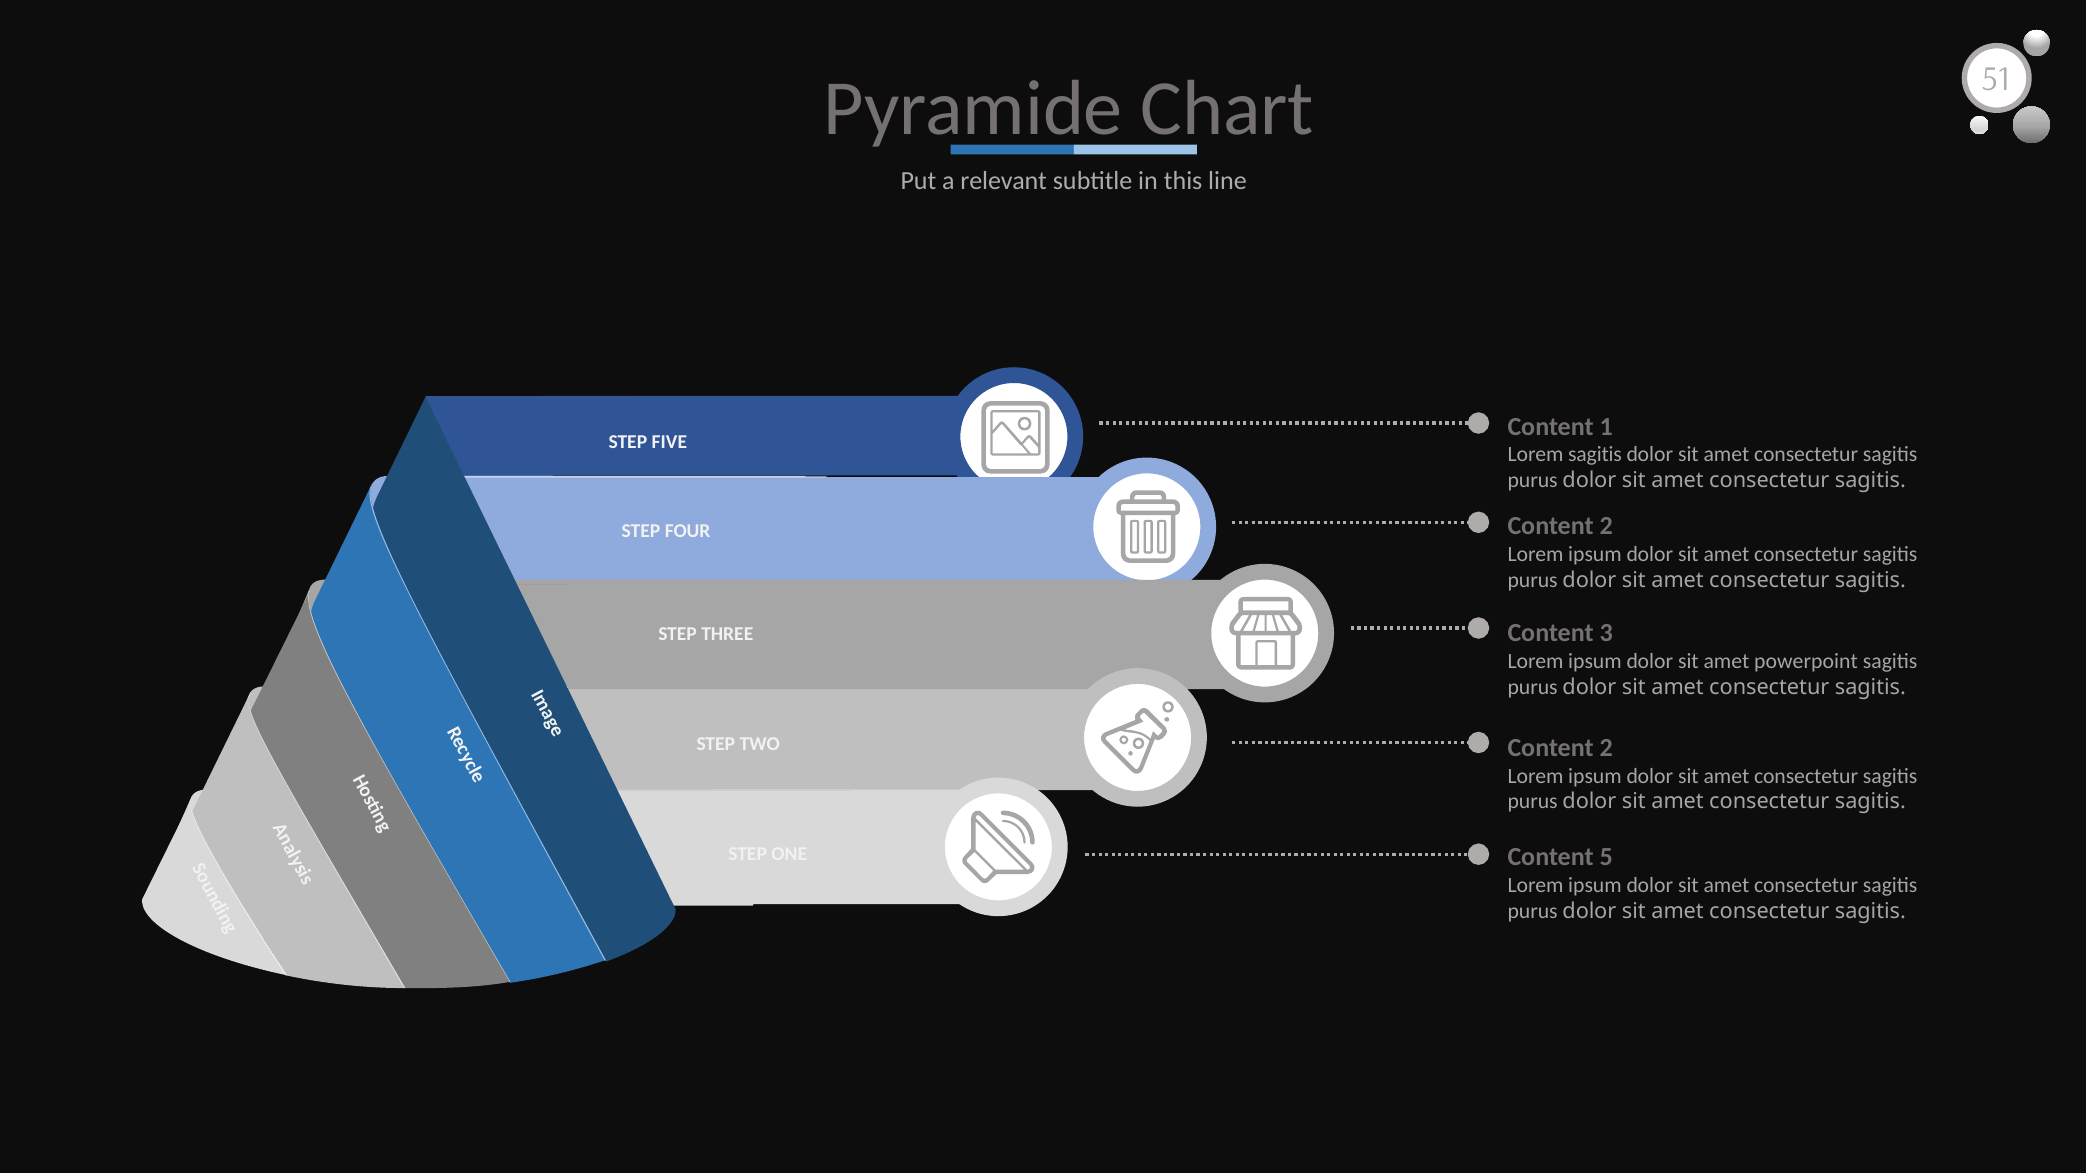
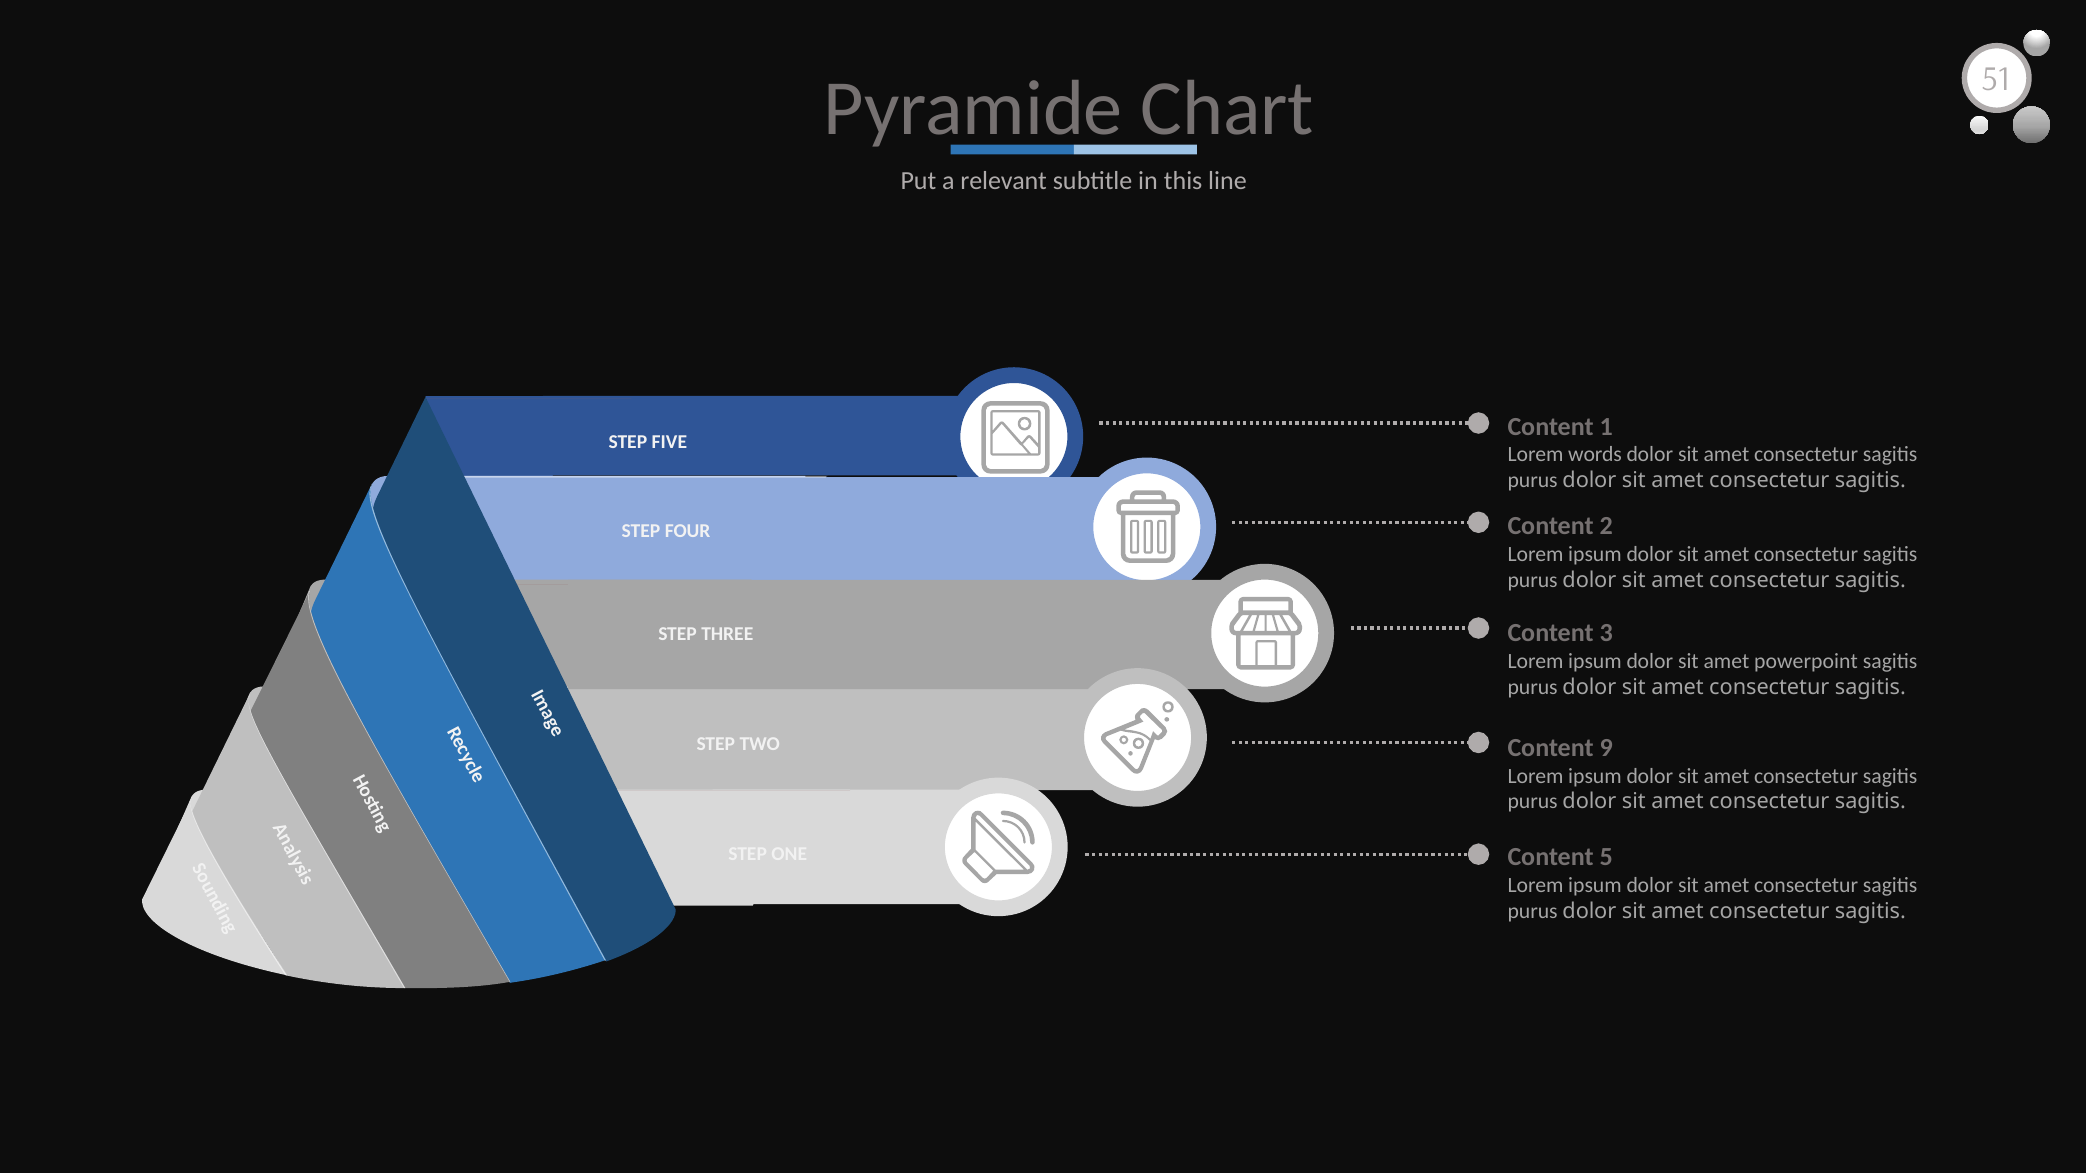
Lorem sagitis: sagitis -> words (1595, 455)
2: 2 -> 9 (1606, 748)
